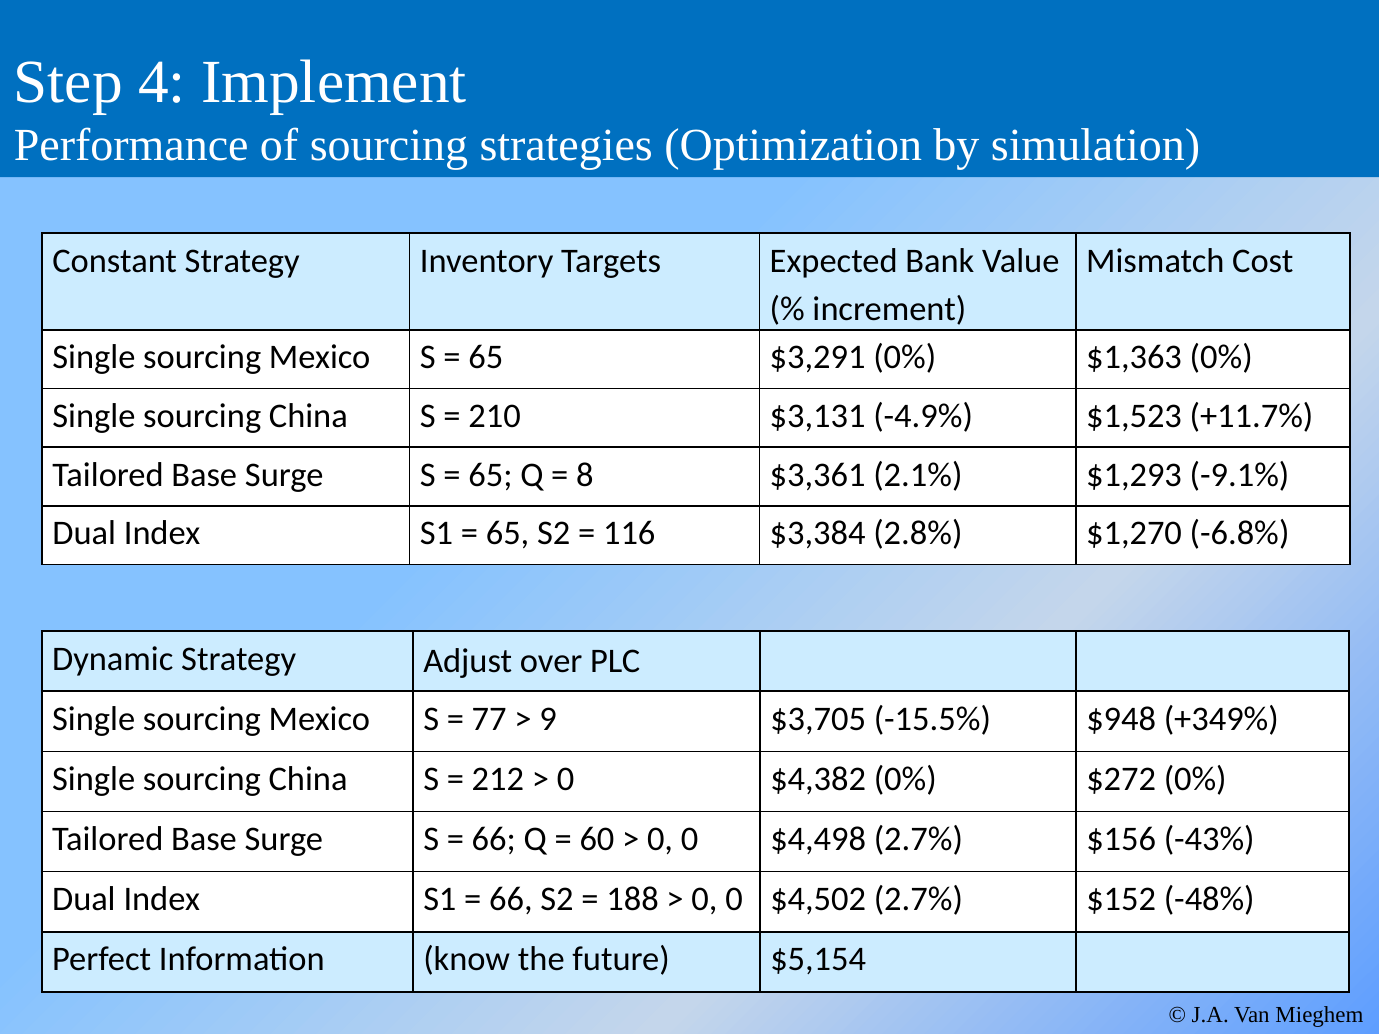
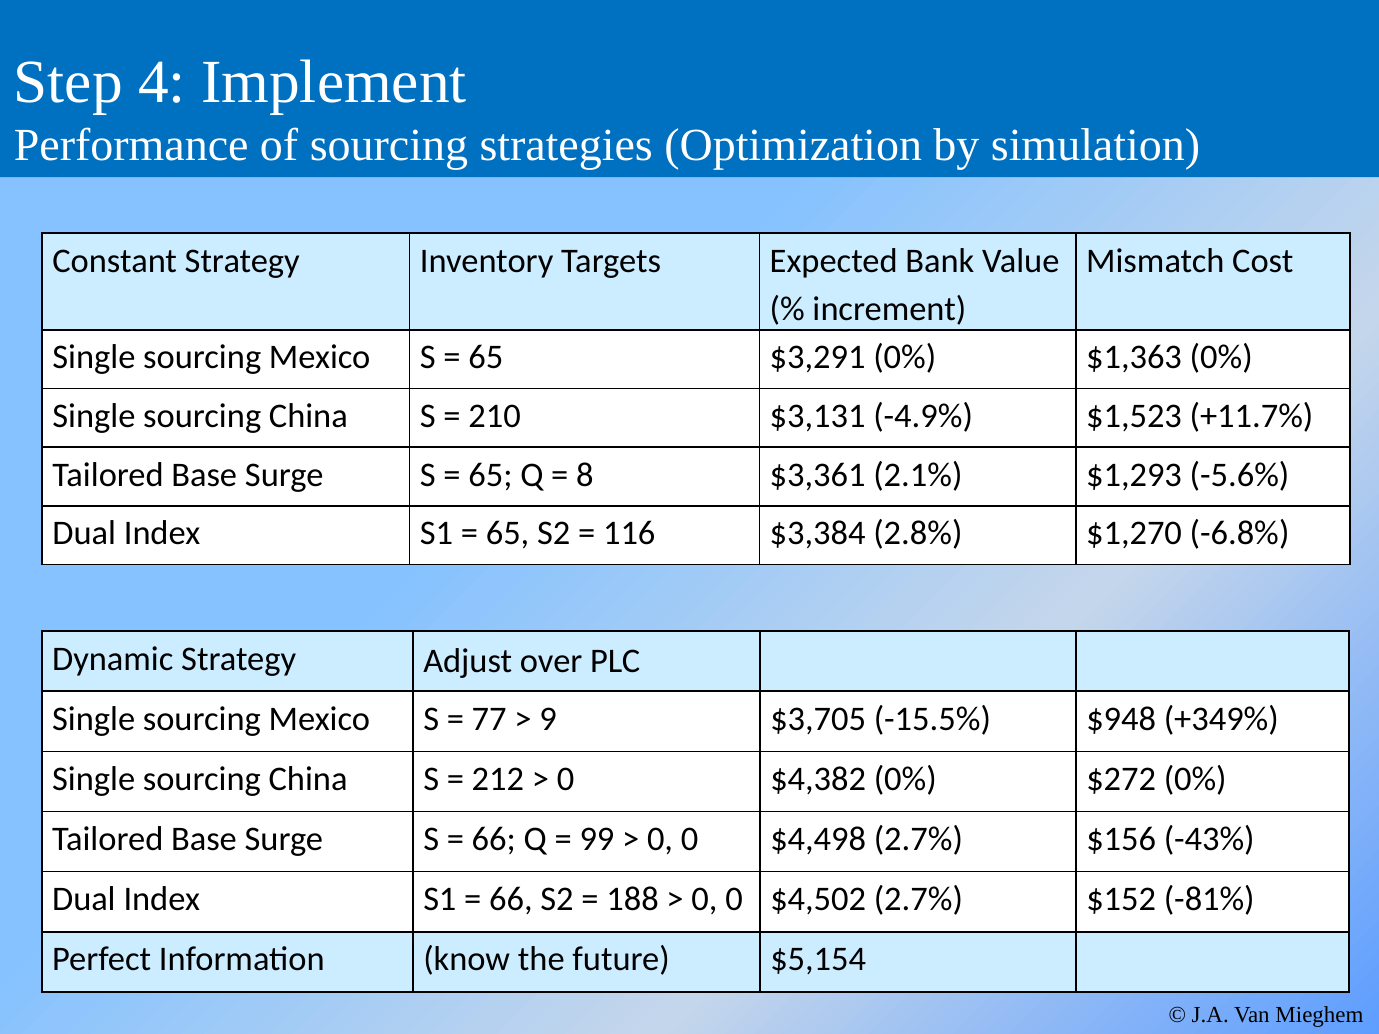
-9.1%: -9.1% -> -5.6% (1240, 475)
60: 60 -> 99 (597, 839)
-48%: -48% -> -81% (1209, 900)
